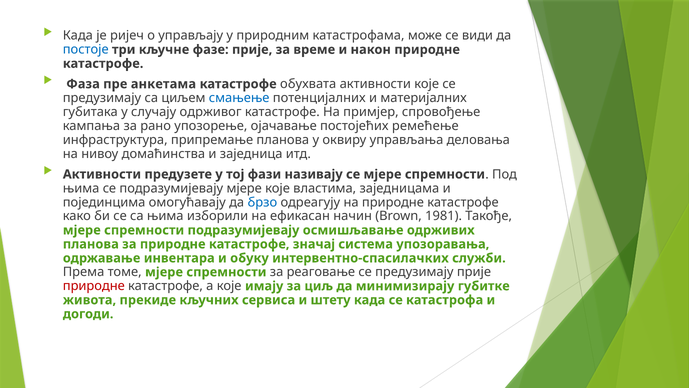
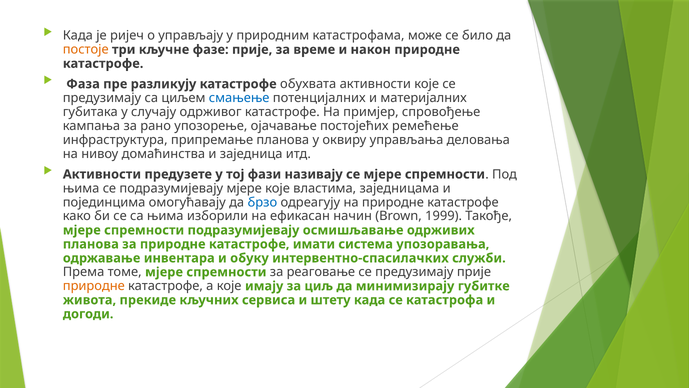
види: види -> било (477, 36)
постоје colour: blue -> orange (86, 50)
анкетама: анкетама -> разликују (163, 84)
1981: 1981 -> 1999 (444, 216)
значај: значај -> имати (314, 244)
природне colour: red -> orange (94, 286)
